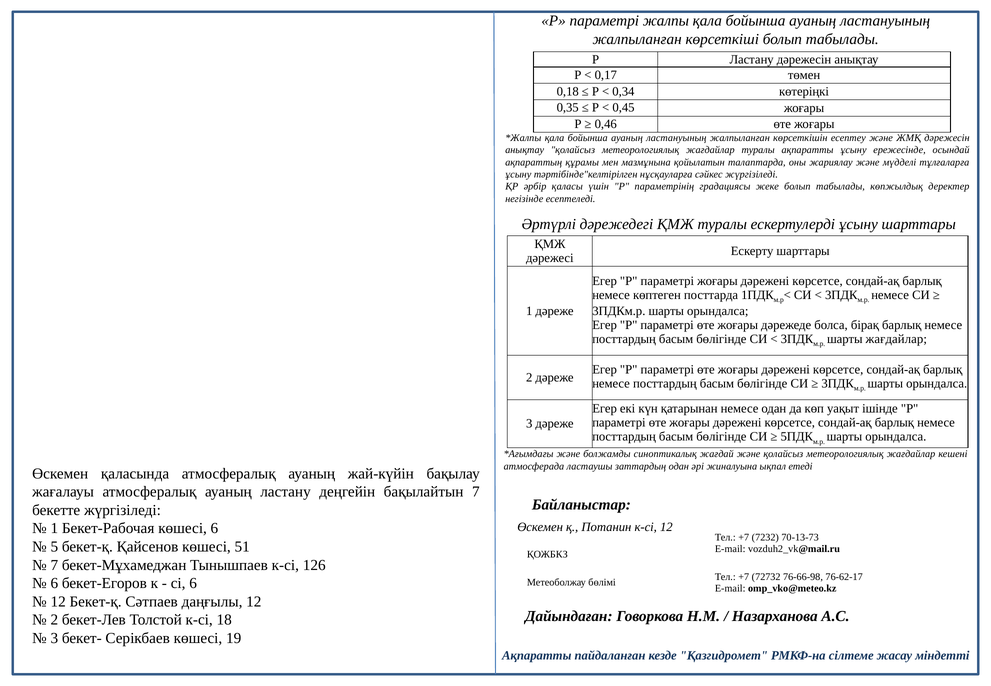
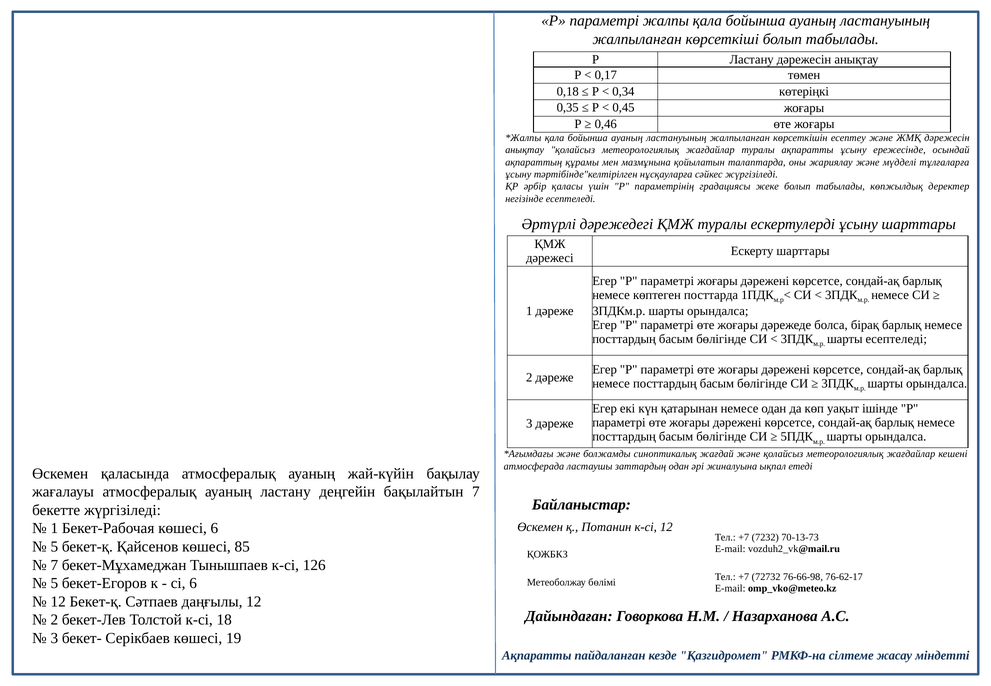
шарты жағдайлар: жағдайлар -> есептеледі (896, 339)
51: 51 -> 85 (242, 547)
6: 6 -> 5 (54, 583)
